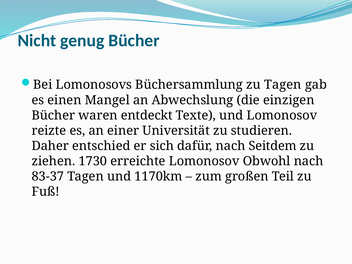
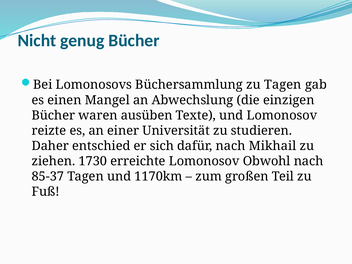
entdeckt: entdeckt -> ausüben (147, 115)
Seitdem: Seitdem -> Mikhail (273, 146)
83-37: 83-37 -> 85-37 (48, 176)
